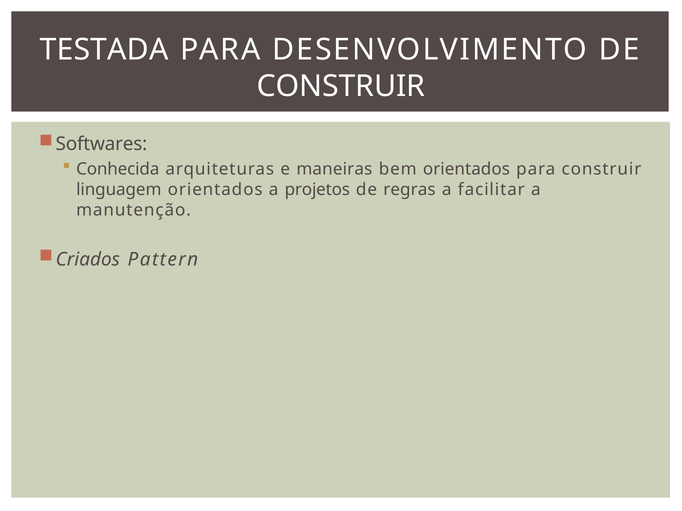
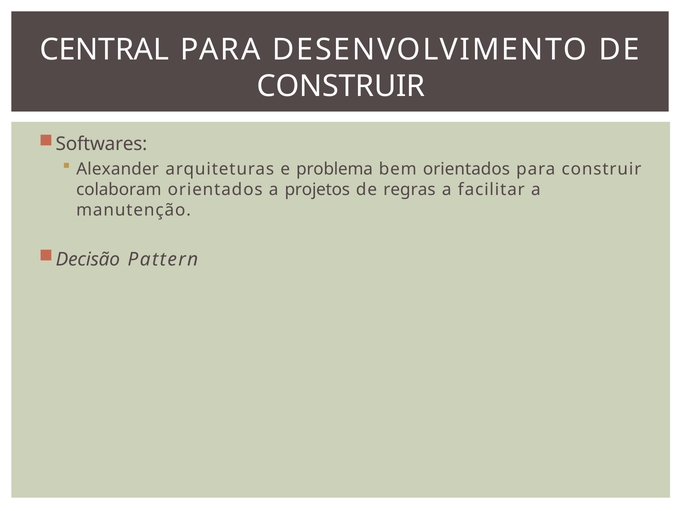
TESTADA: TESTADA -> CENTRAL (104, 50)
Conhecida: Conhecida -> Alexander (118, 169)
maneiras: maneiras -> problema (335, 169)
linguagem: linguagem -> colaboram (119, 190)
Criados: Criados -> Decisão (88, 260)
